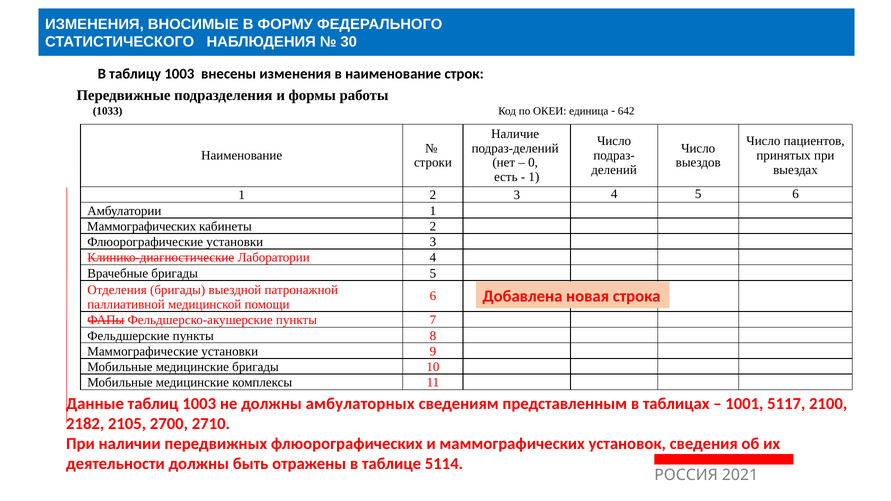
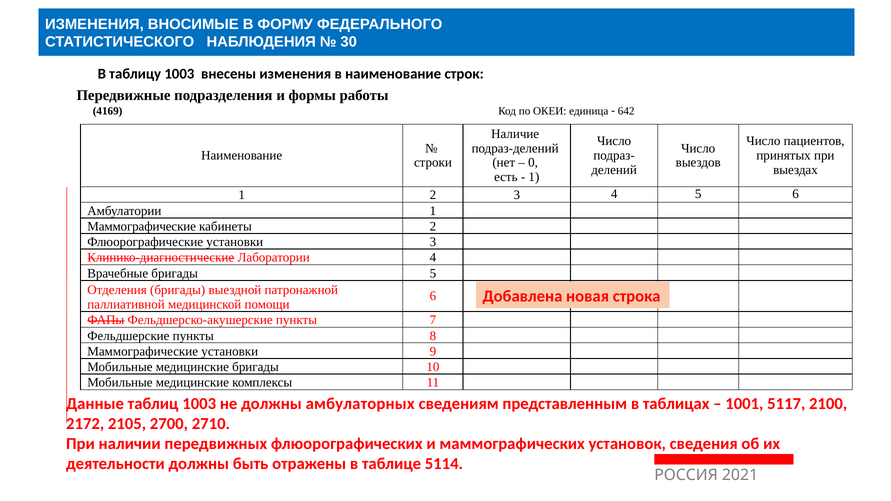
1033: 1033 -> 4169 (108, 111)
Маммографических: Маммографических -> Маммографические (142, 227)
2182: 2182 -> 2172 (85, 424)
